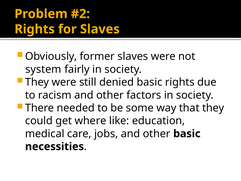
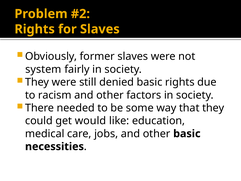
where: where -> would (90, 121)
